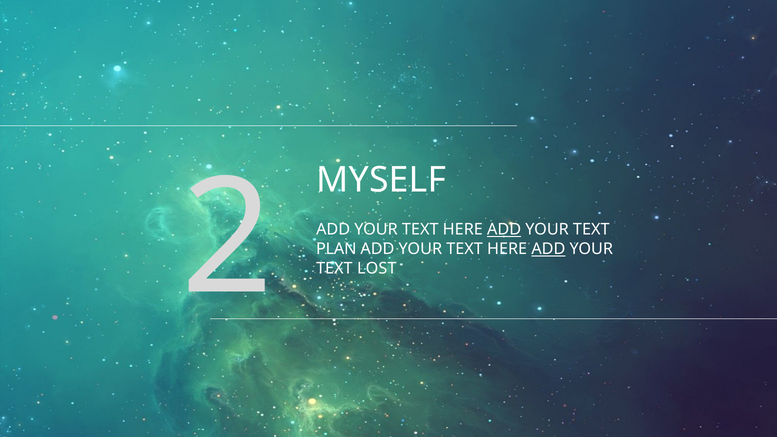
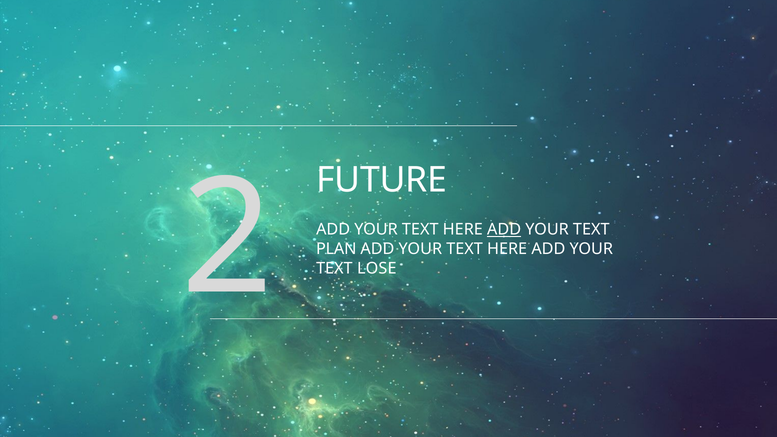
MYSELF: MYSELF -> FUTURE (382, 180)
ADD underline: present -> none (548, 249)
LOST: LOST -> LOSE (377, 268)
